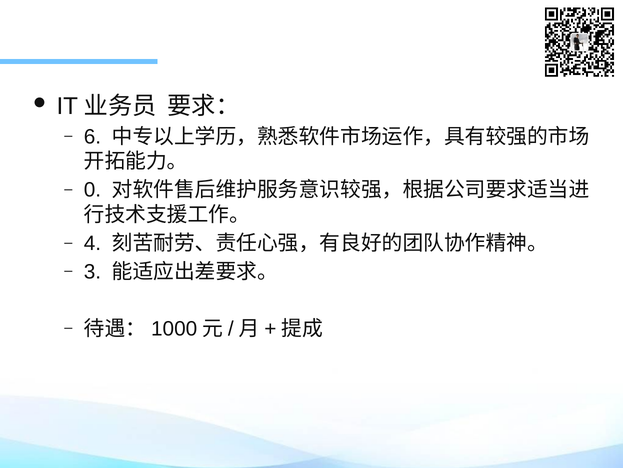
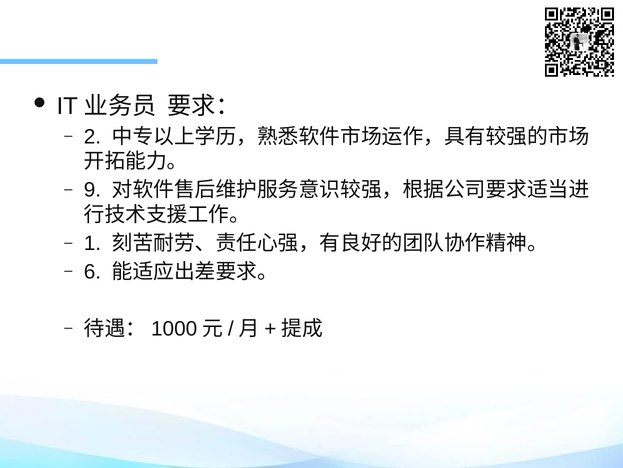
6: 6 -> 2 (92, 136)
0: 0 -> 9 (92, 190)
4: 4 -> 1 (92, 243)
3: 3 -> 6 (92, 271)
